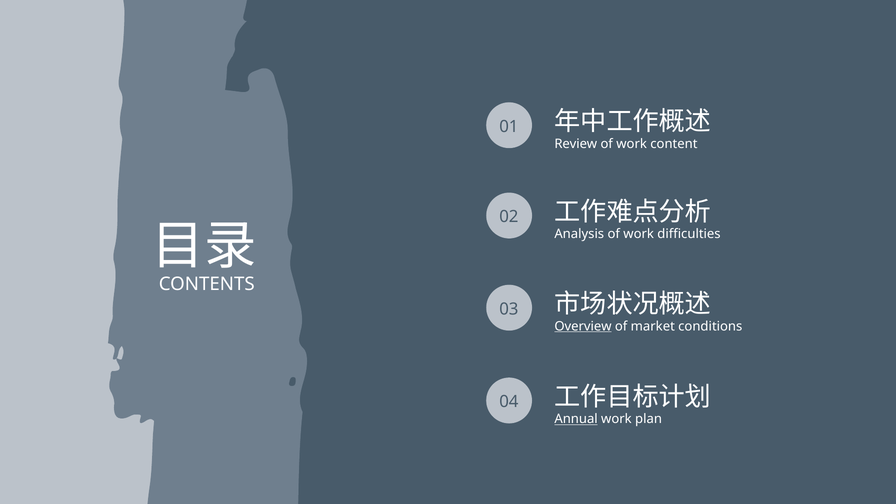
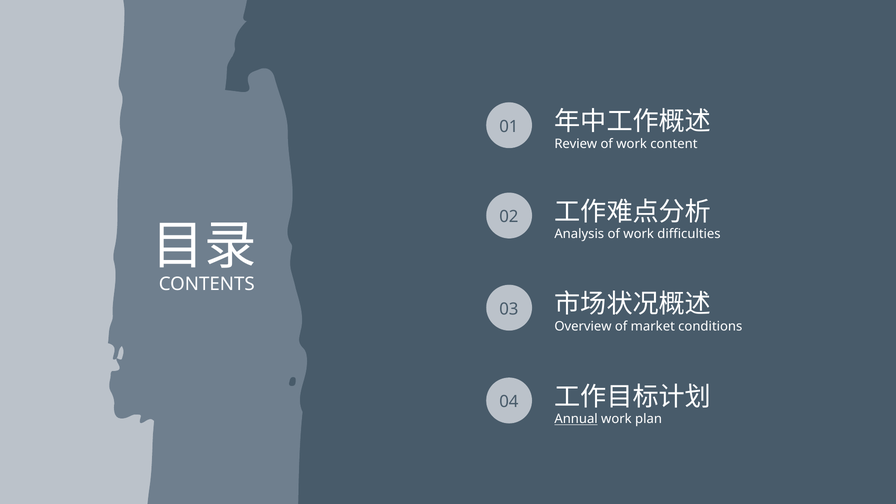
Overview underline: present -> none (583, 326)
